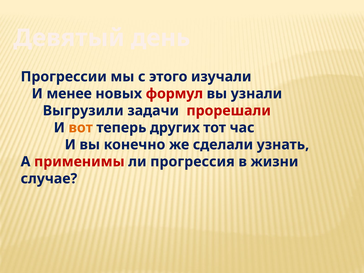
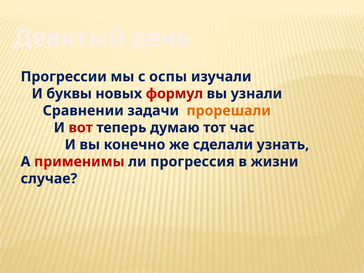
этого: этого -> оспы (168, 77)
менее: менее -> буквы (69, 94)
Выгрузили: Выгрузили -> Сравнении (83, 111)
прорешали colour: red -> orange (229, 111)
вот colour: orange -> red (81, 128)
других: других -> думаю (175, 128)
